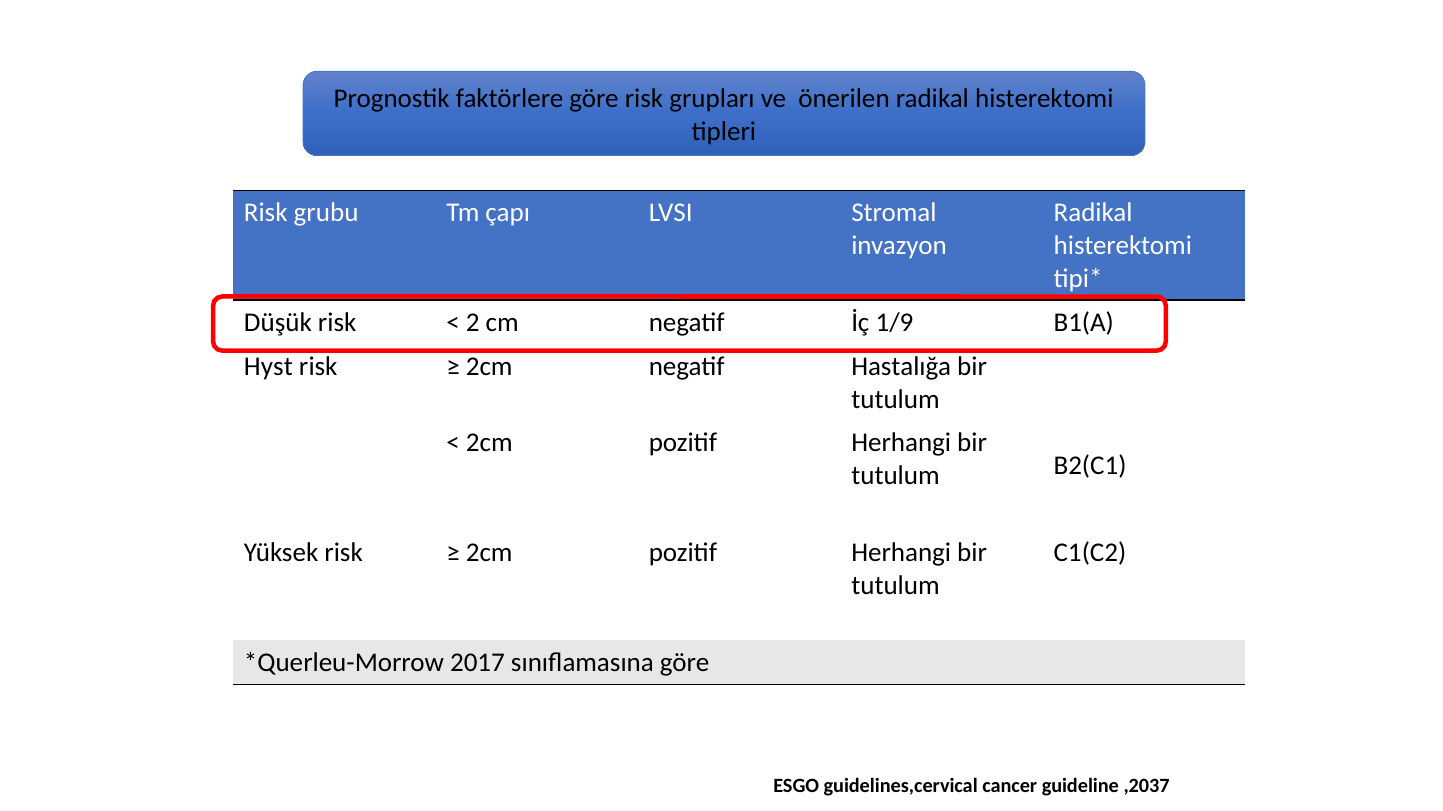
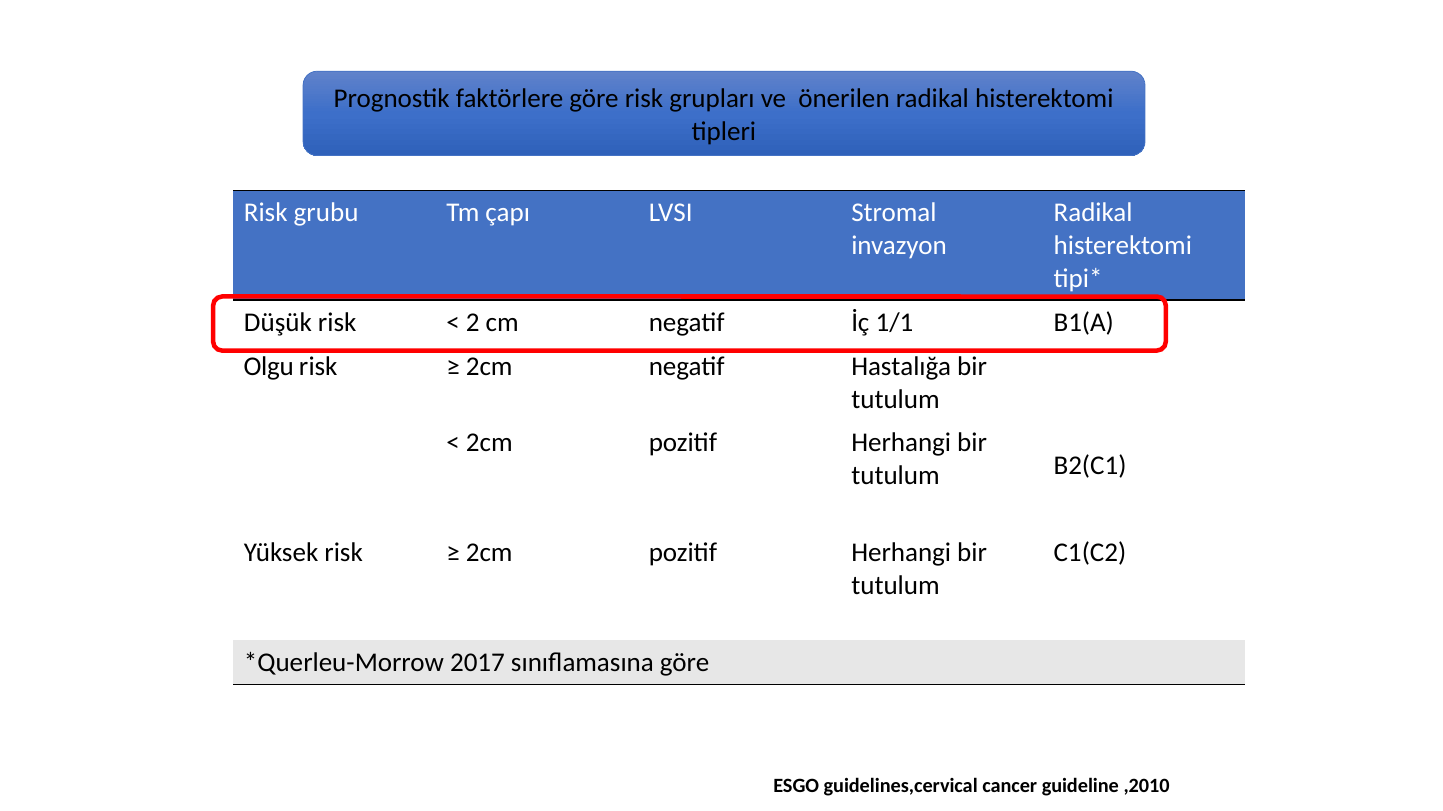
1/9: 1/9 -> 1/1 (894, 323)
Hyst: Hyst -> Olgu (269, 366)
,2037: ,2037 -> ,2010 (1147, 787)
